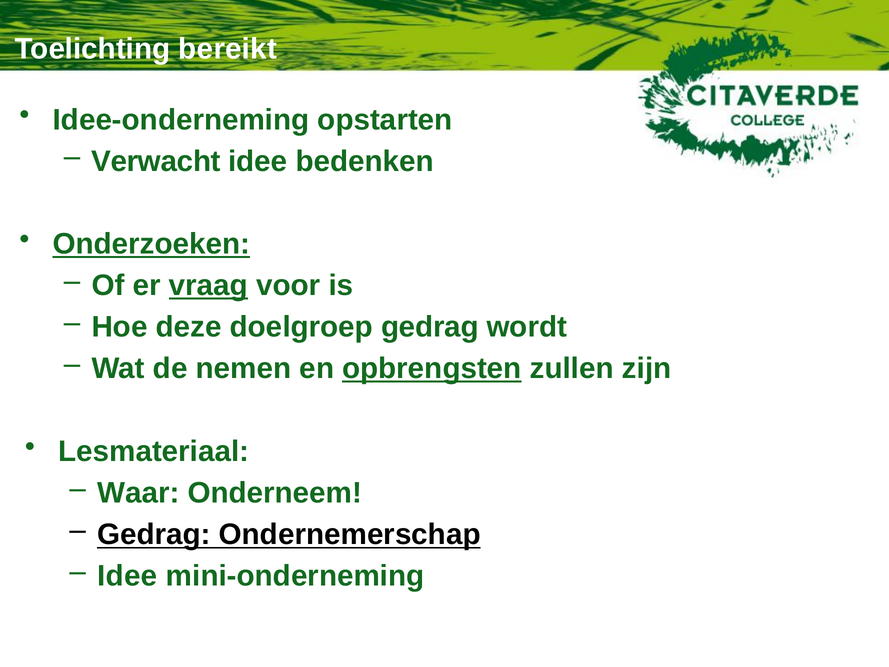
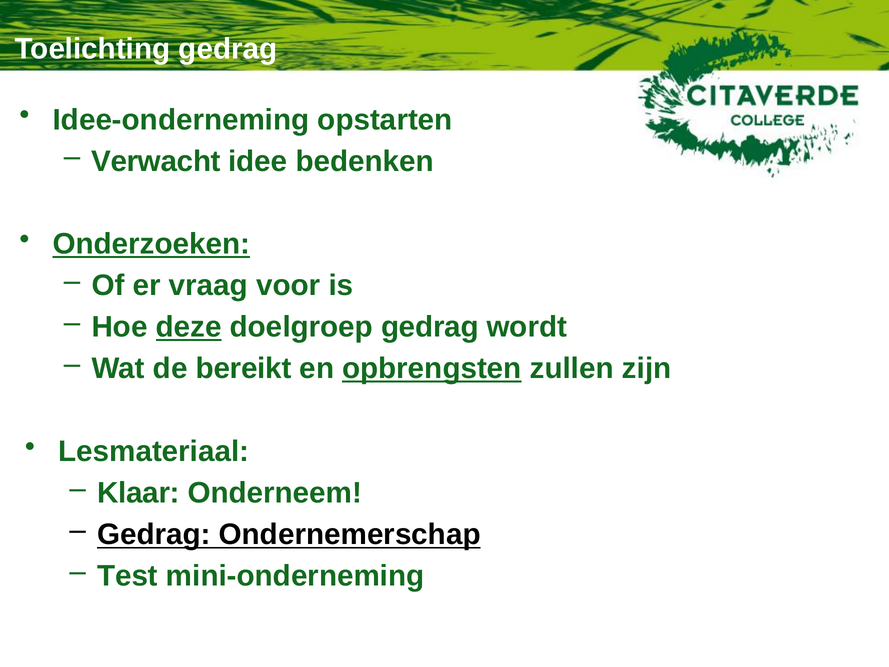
Toelichting bereikt: bereikt -> gedrag (228, 49)
vraag underline: present -> none (208, 286)
deze underline: none -> present (189, 327)
nemen: nemen -> bereikt (244, 369)
Waar: Waar -> Klaar (138, 493)
Idee: Idee -> Test (127, 576)
